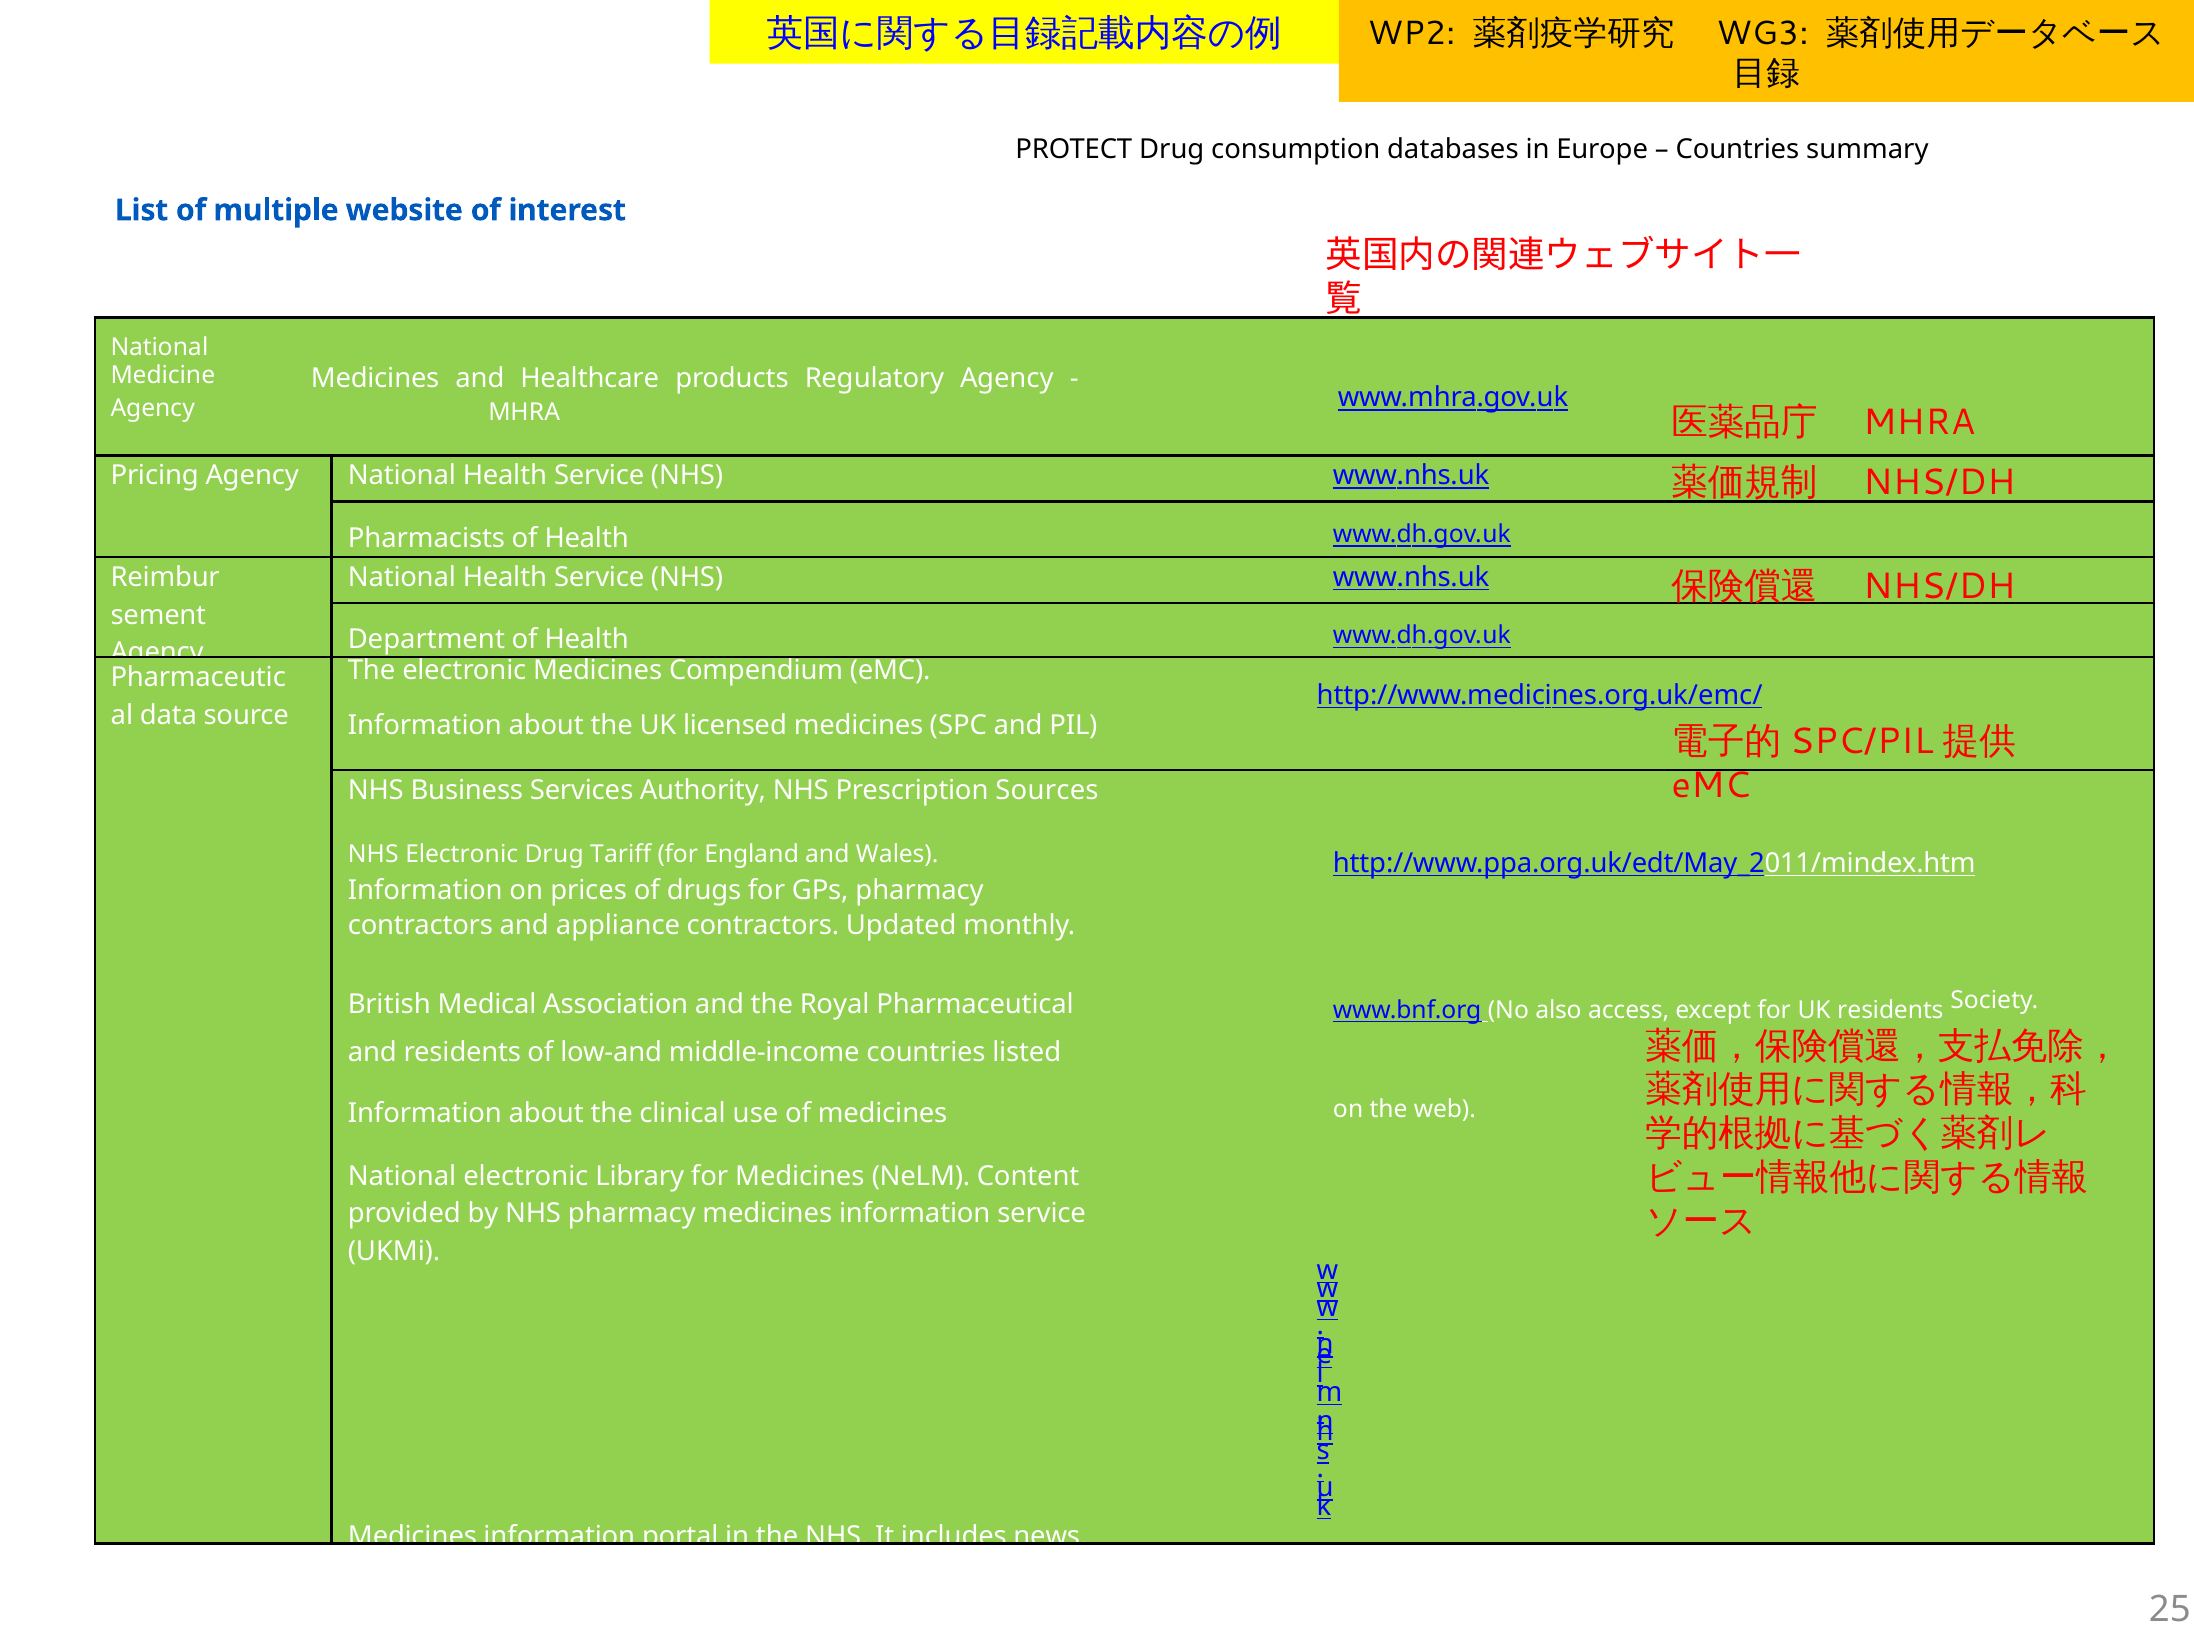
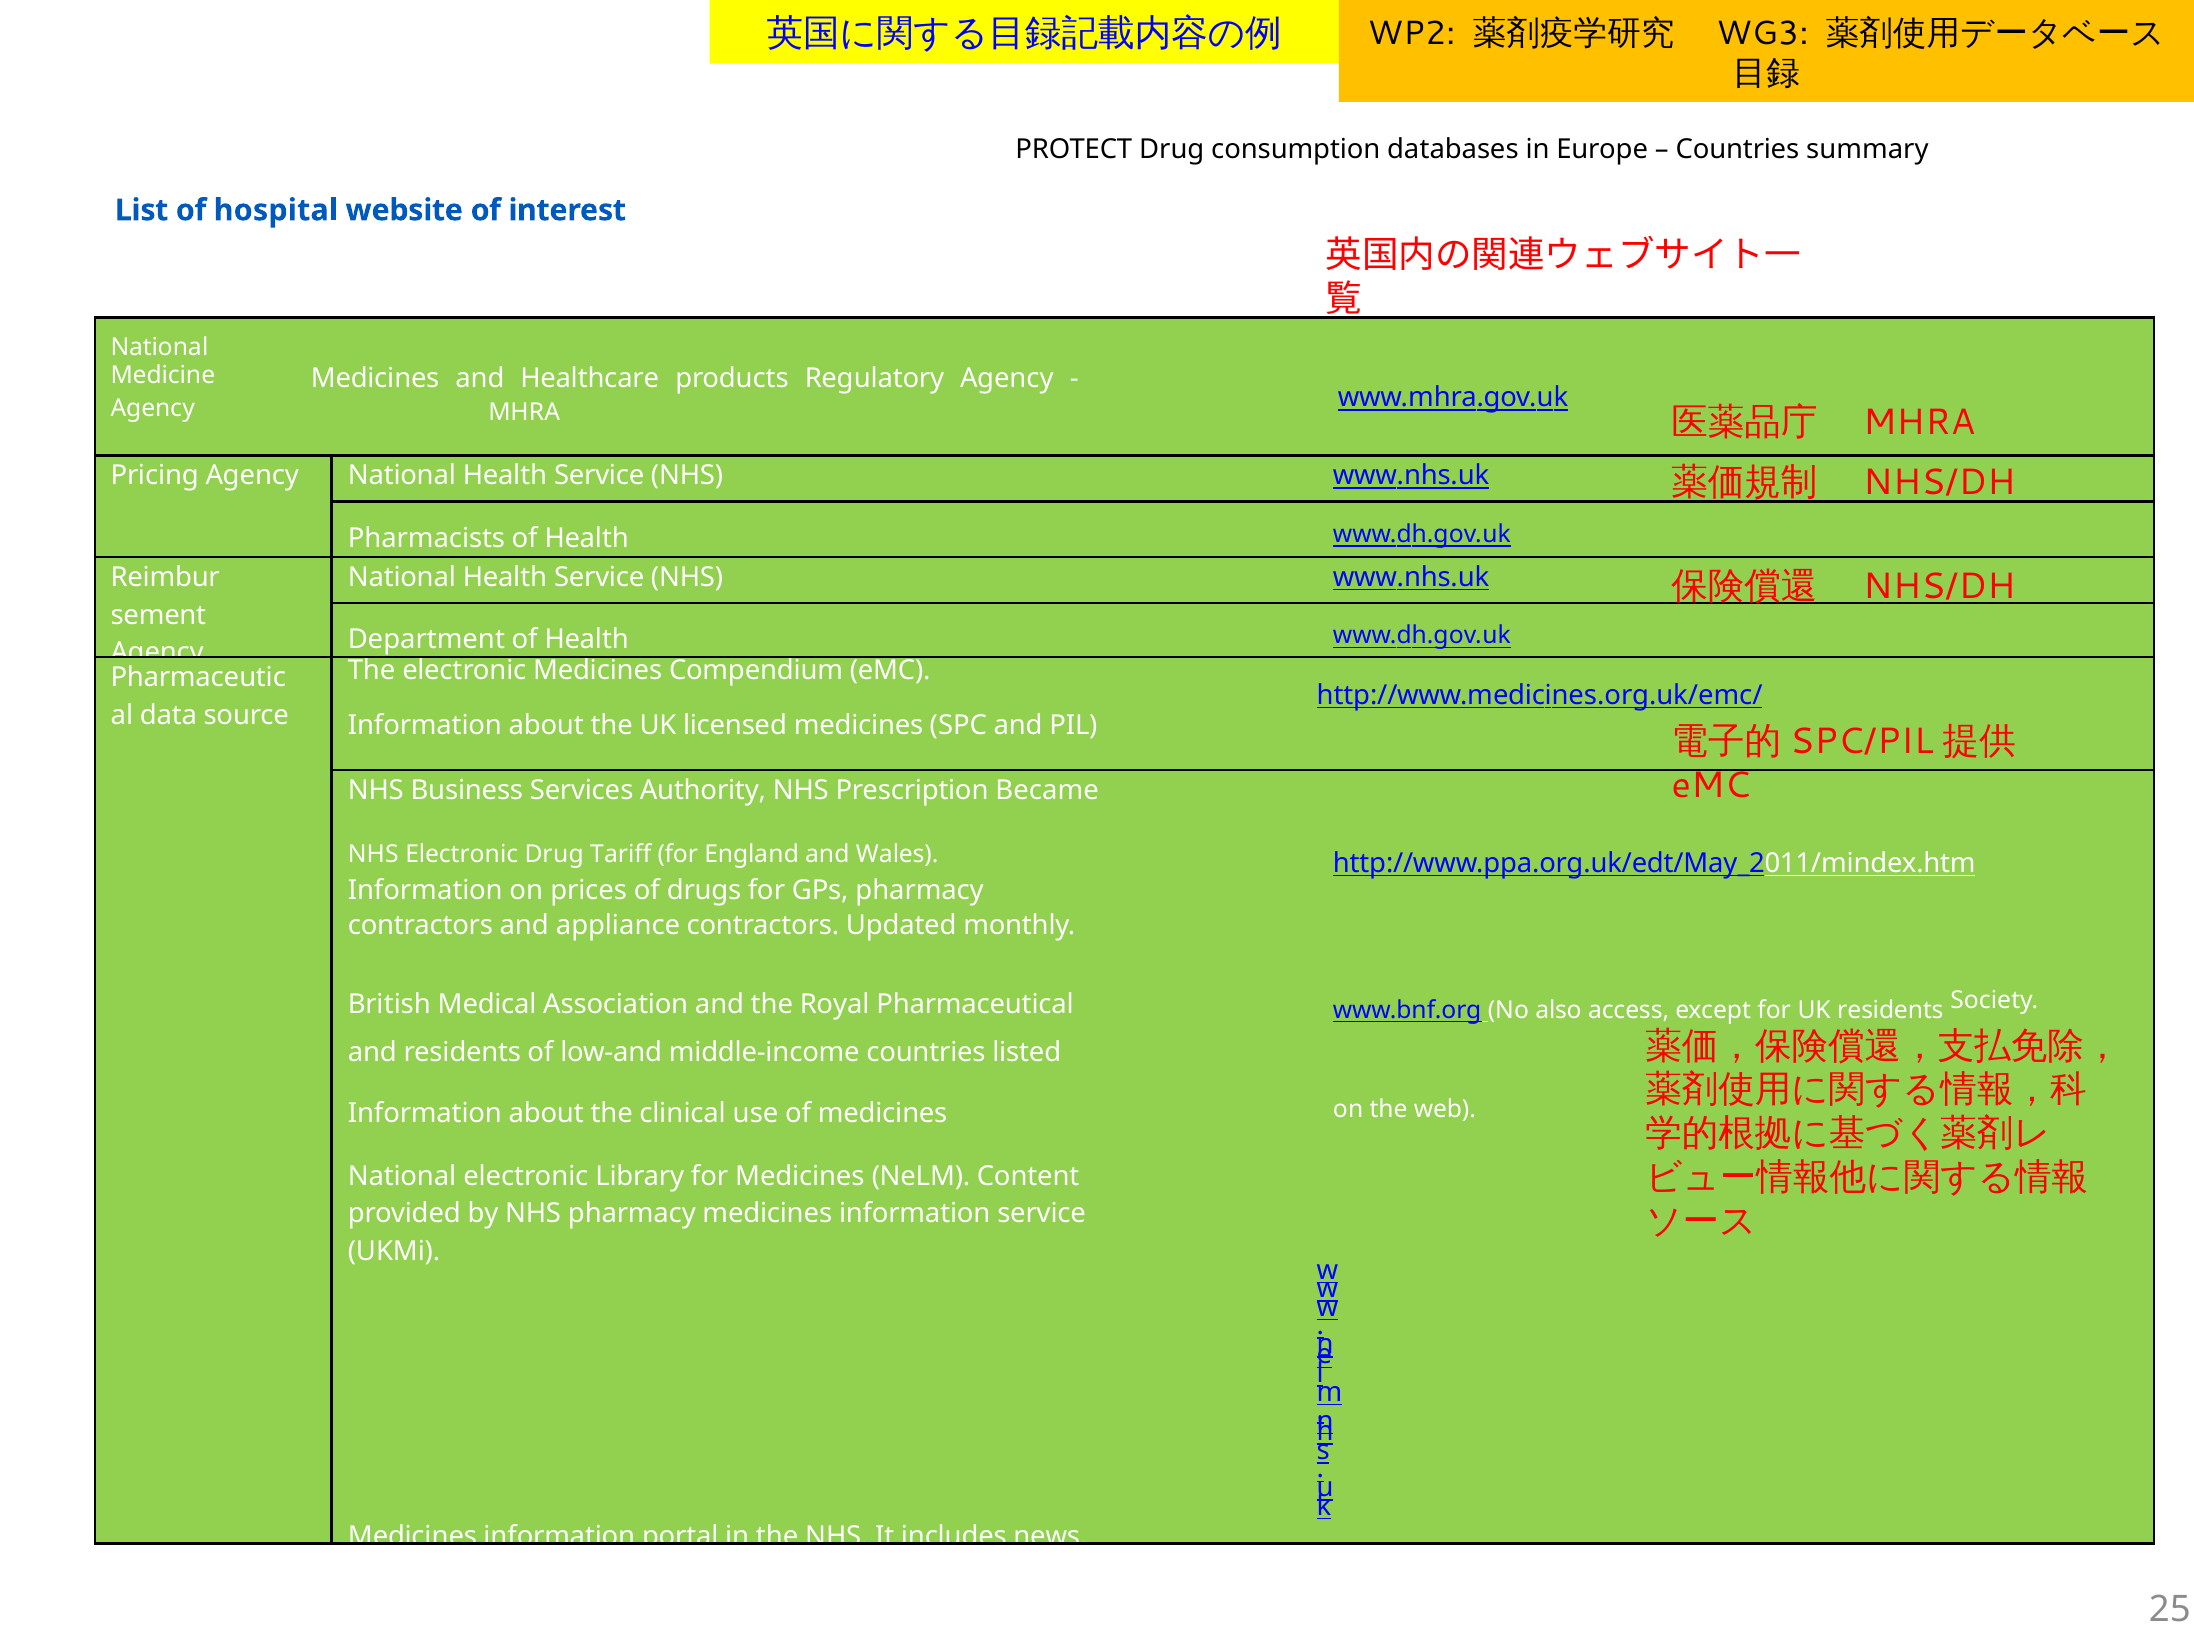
multiple: multiple -> hospital (276, 210)
Sources: Sources -> Became (1047, 790)
